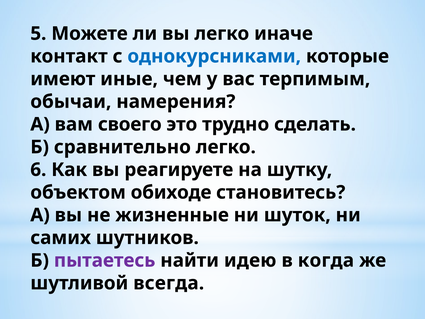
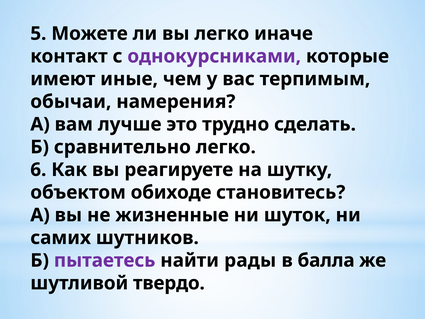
однокурсниками colour: blue -> purple (214, 56)
своего: своего -> лучше (130, 124)
идею: идею -> рады (250, 260)
когда: когда -> балла (326, 260)
всегда: всегда -> твердо (169, 283)
